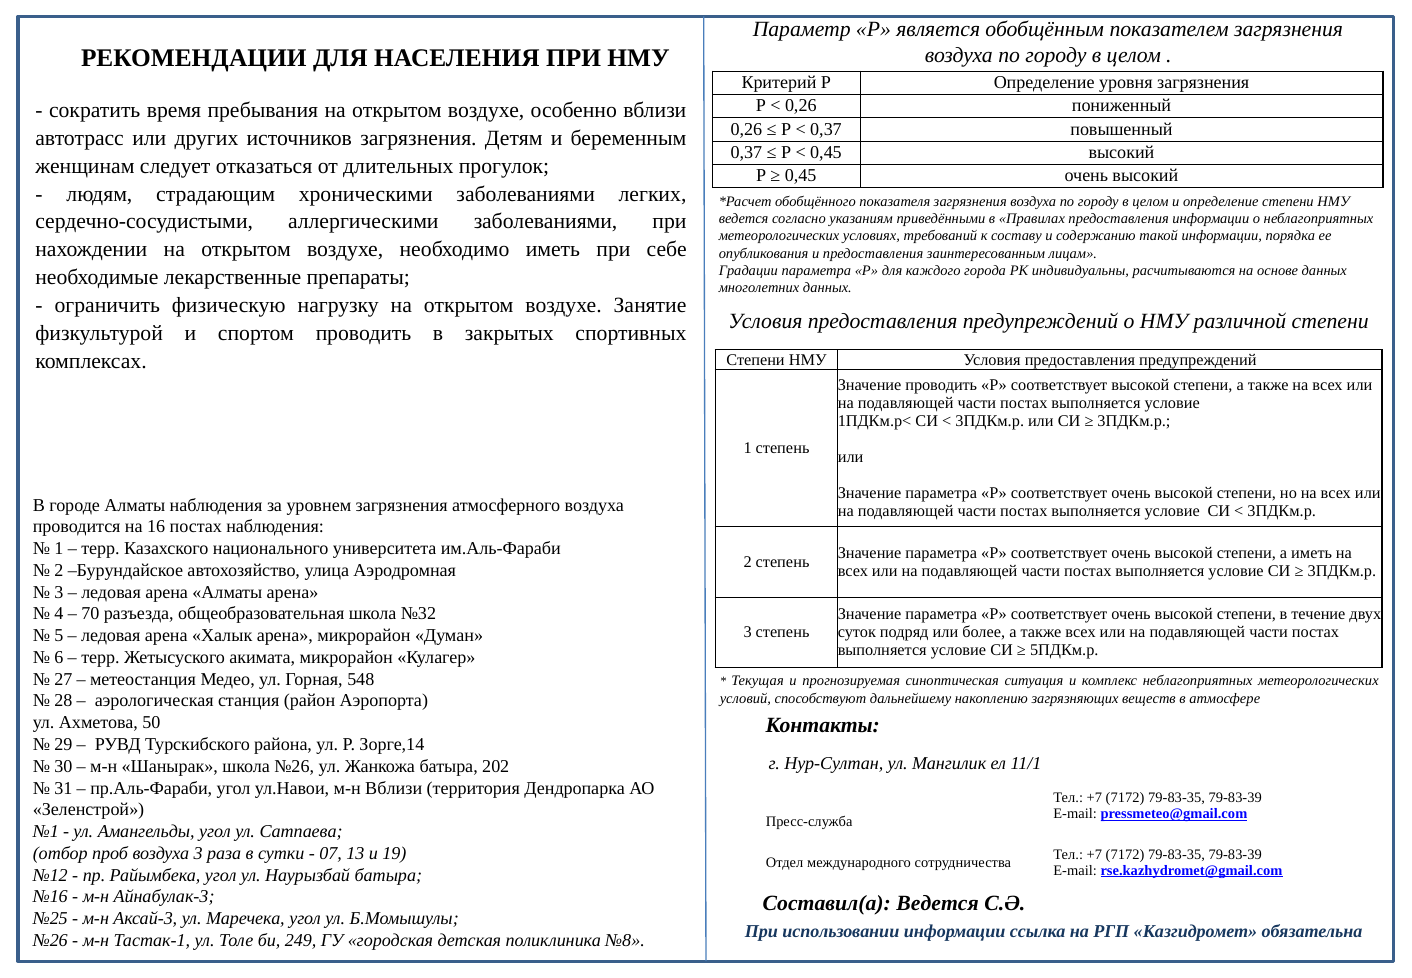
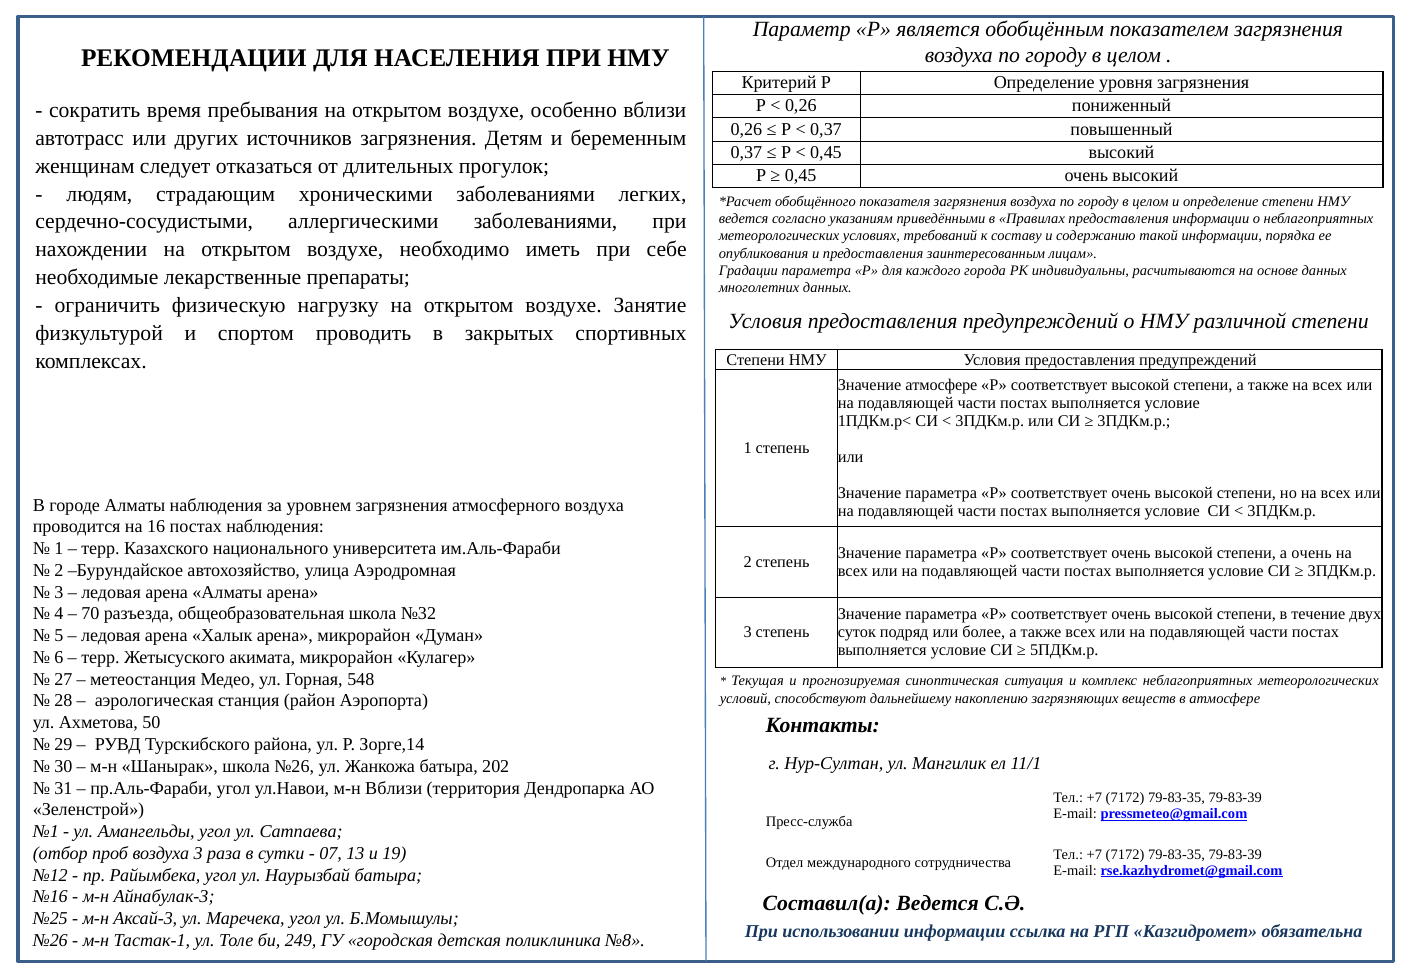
Значение проводить: проводить -> атмосфере (941, 385)
а иметь: иметь -> очень (1312, 553)
